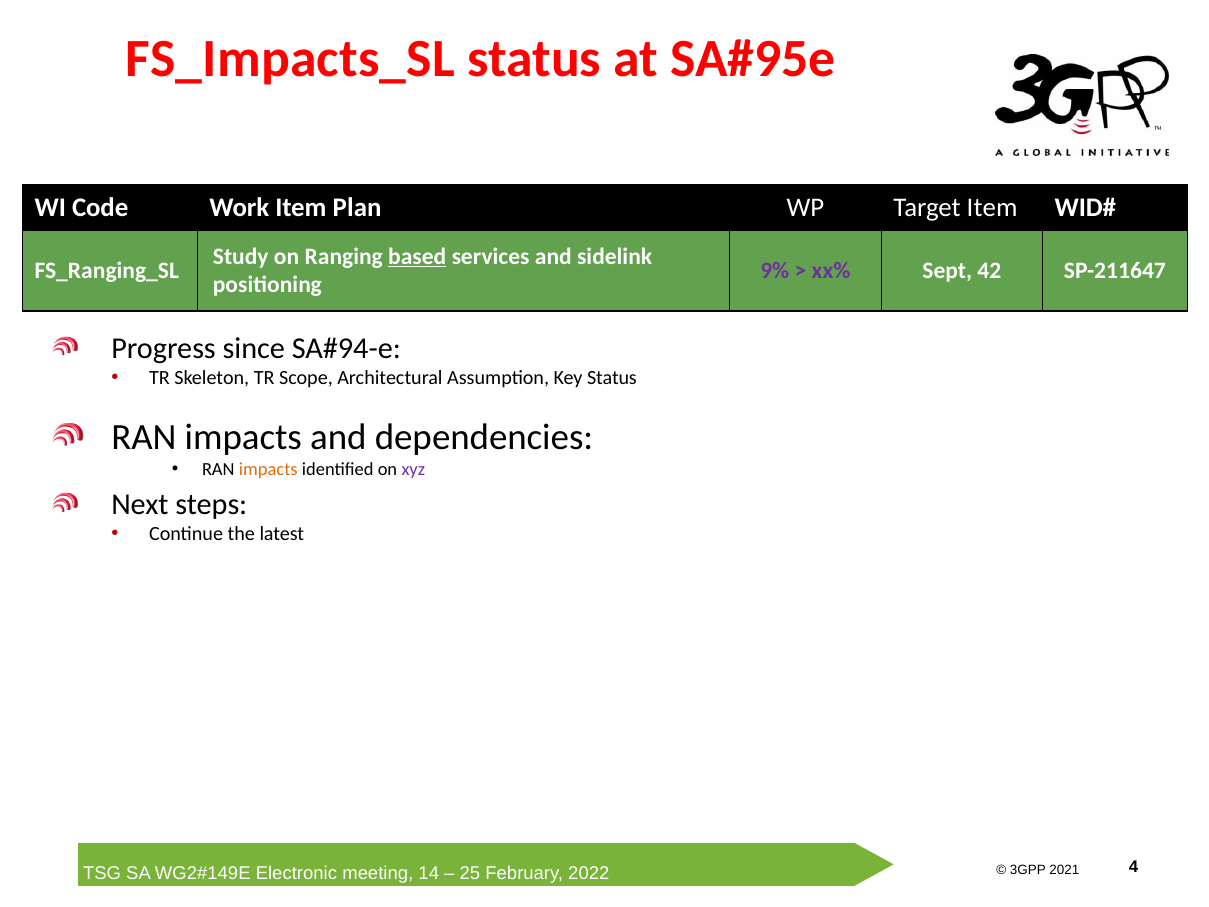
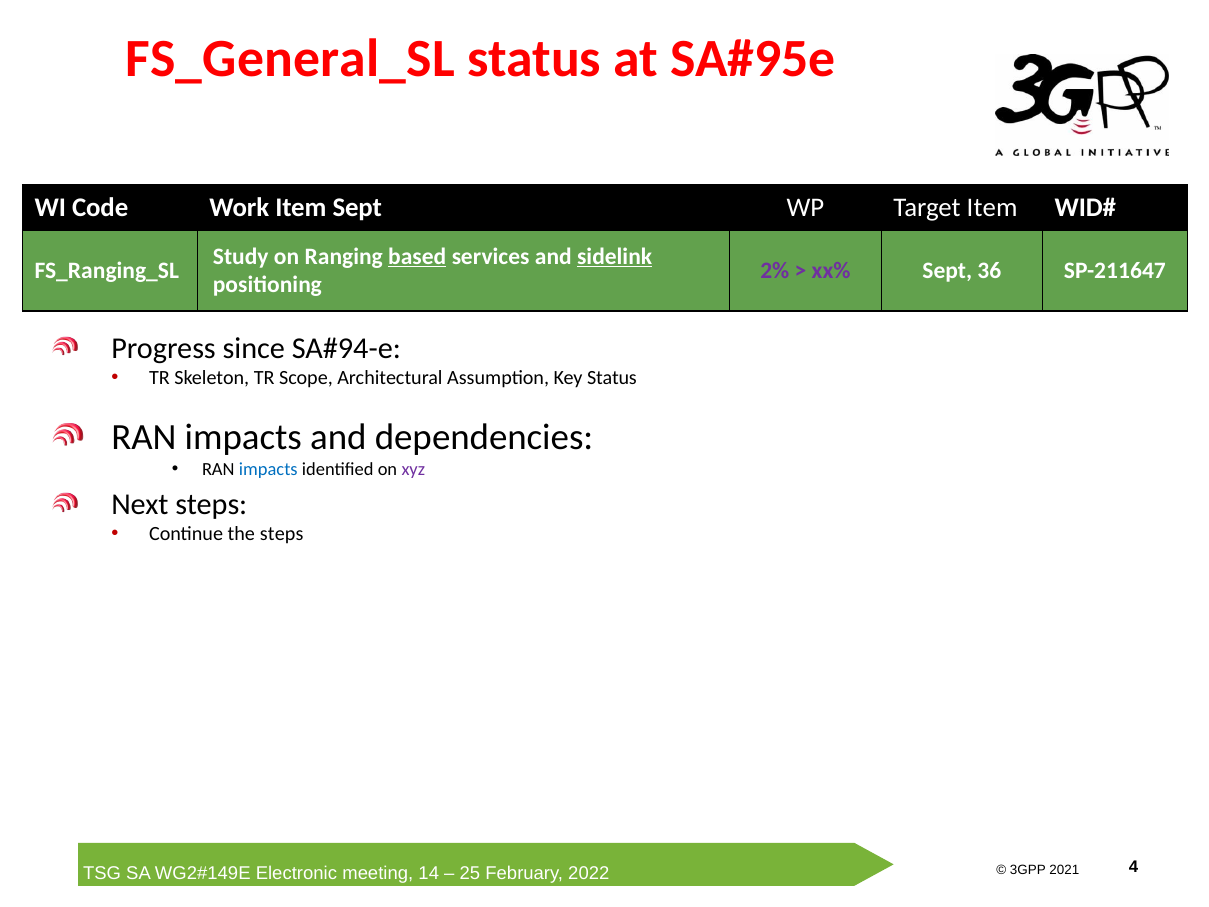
FS_Impacts_SL: FS_Impacts_SL -> FS_General_SL (290, 59)
Item Plan: Plan -> Sept (357, 208)
sidelink underline: none -> present (615, 256)
9%: 9% -> 2% (775, 271)
42: 42 -> 36 (989, 271)
impacts colour: orange -> blue (268, 469)
the latest: latest -> steps (282, 534)
